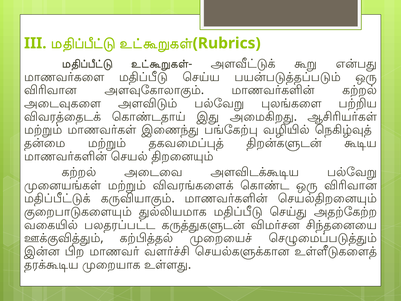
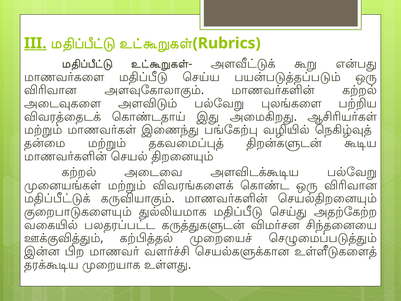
III underline: none -> present (35, 43)
